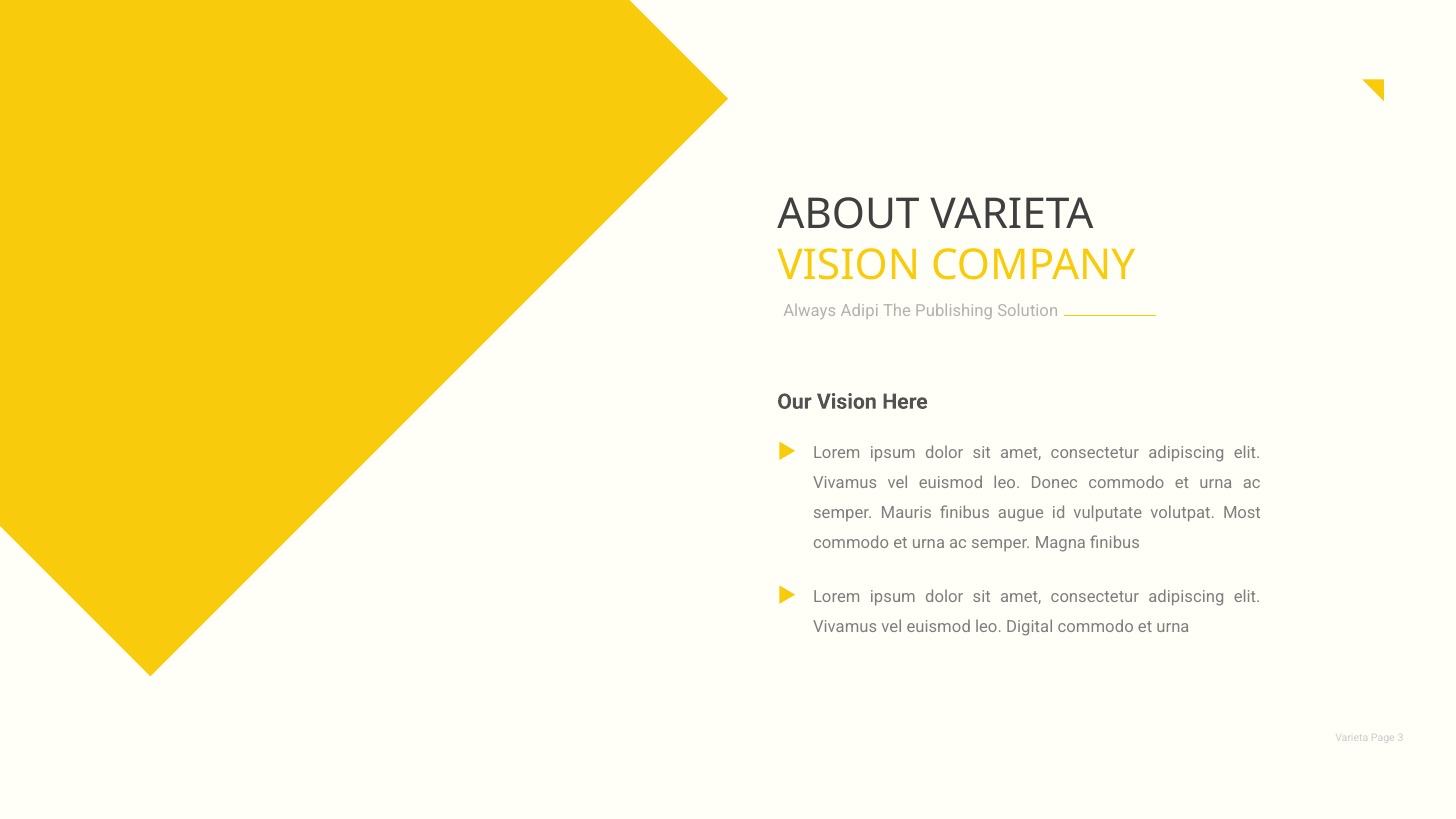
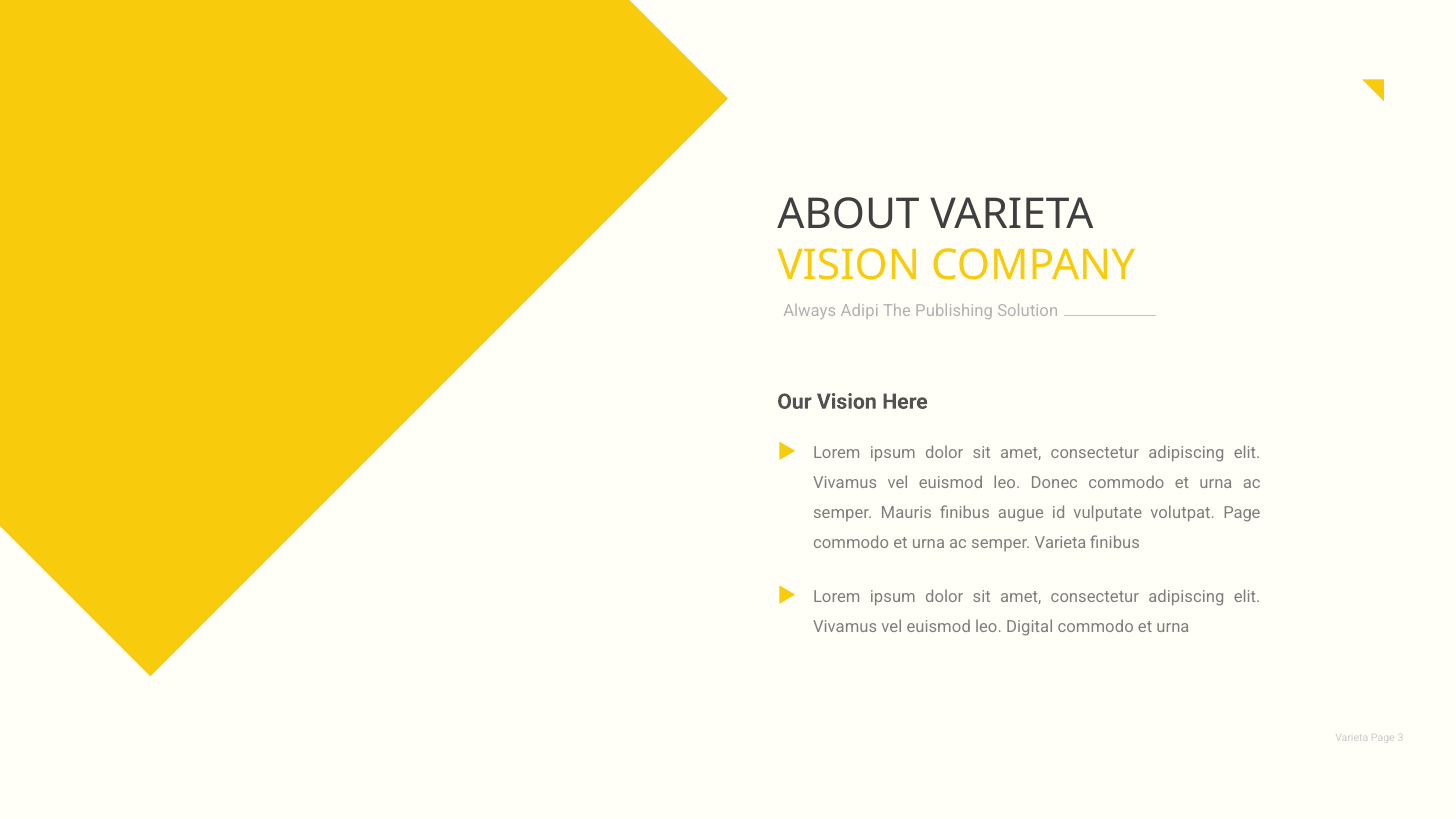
volutpat Most: Most -> Page (1242, 513)
semper Magna: Magna -> Varieta (1061, 543)
